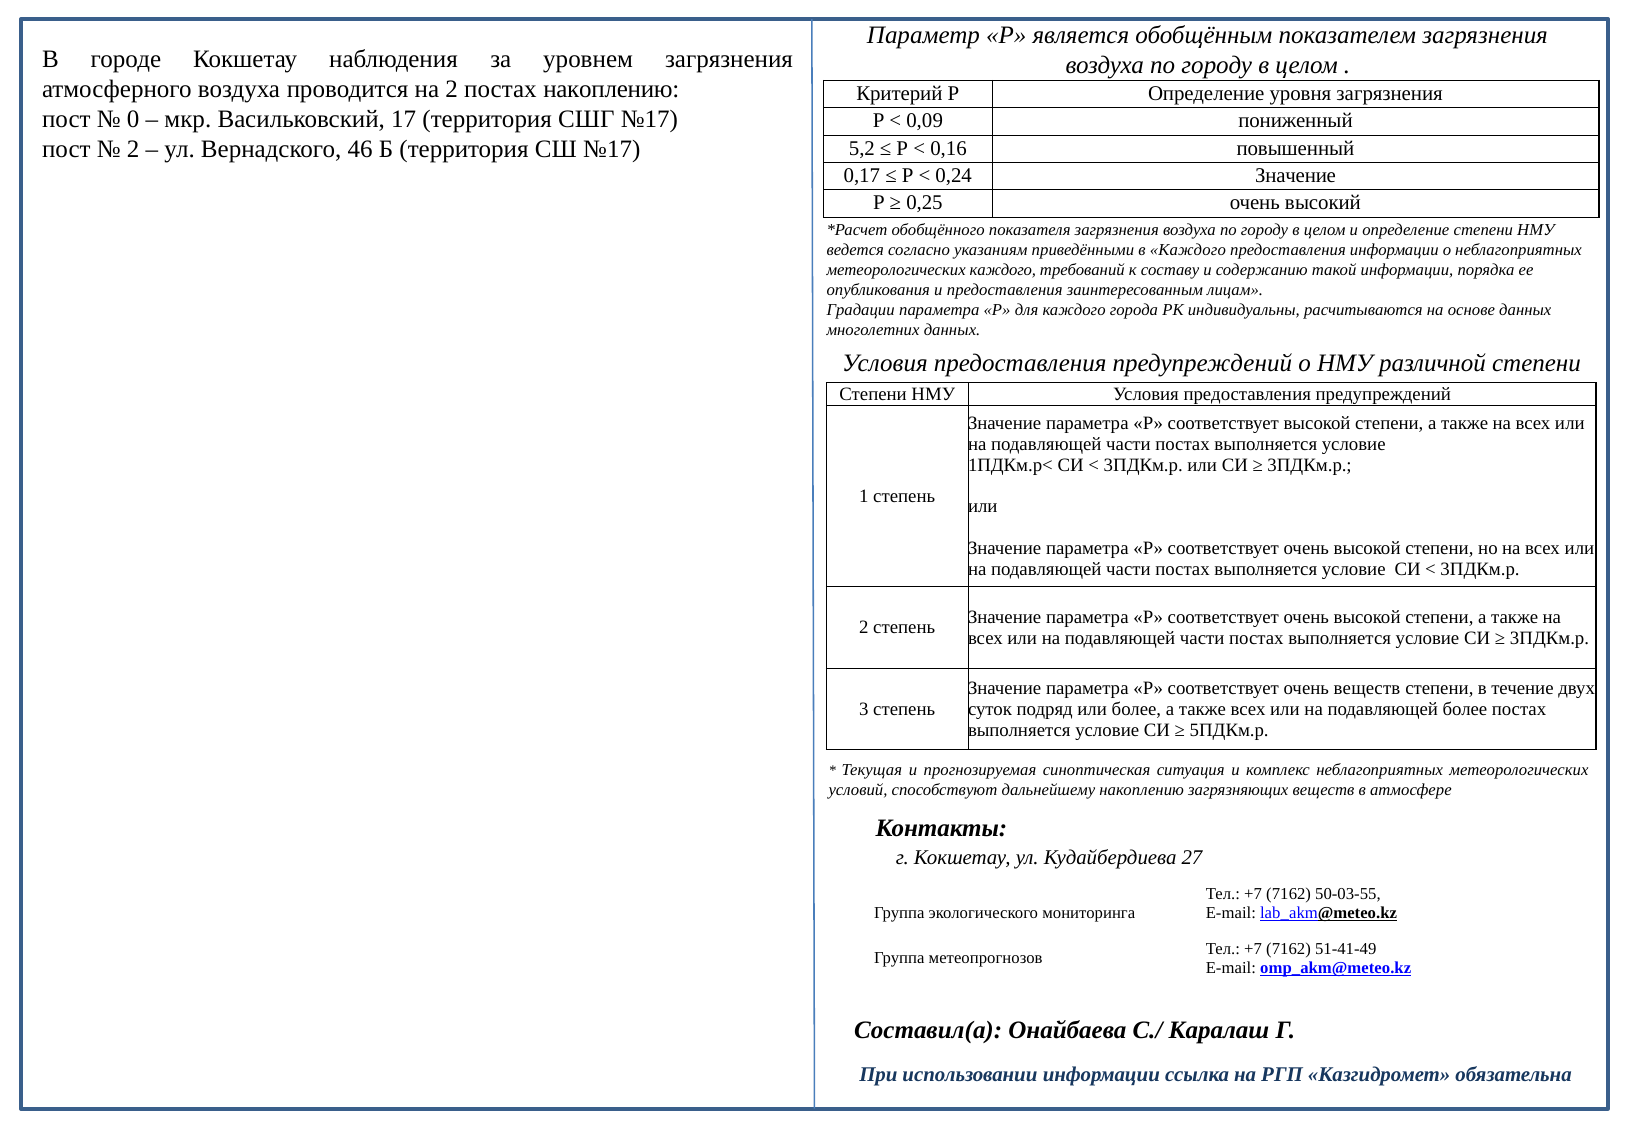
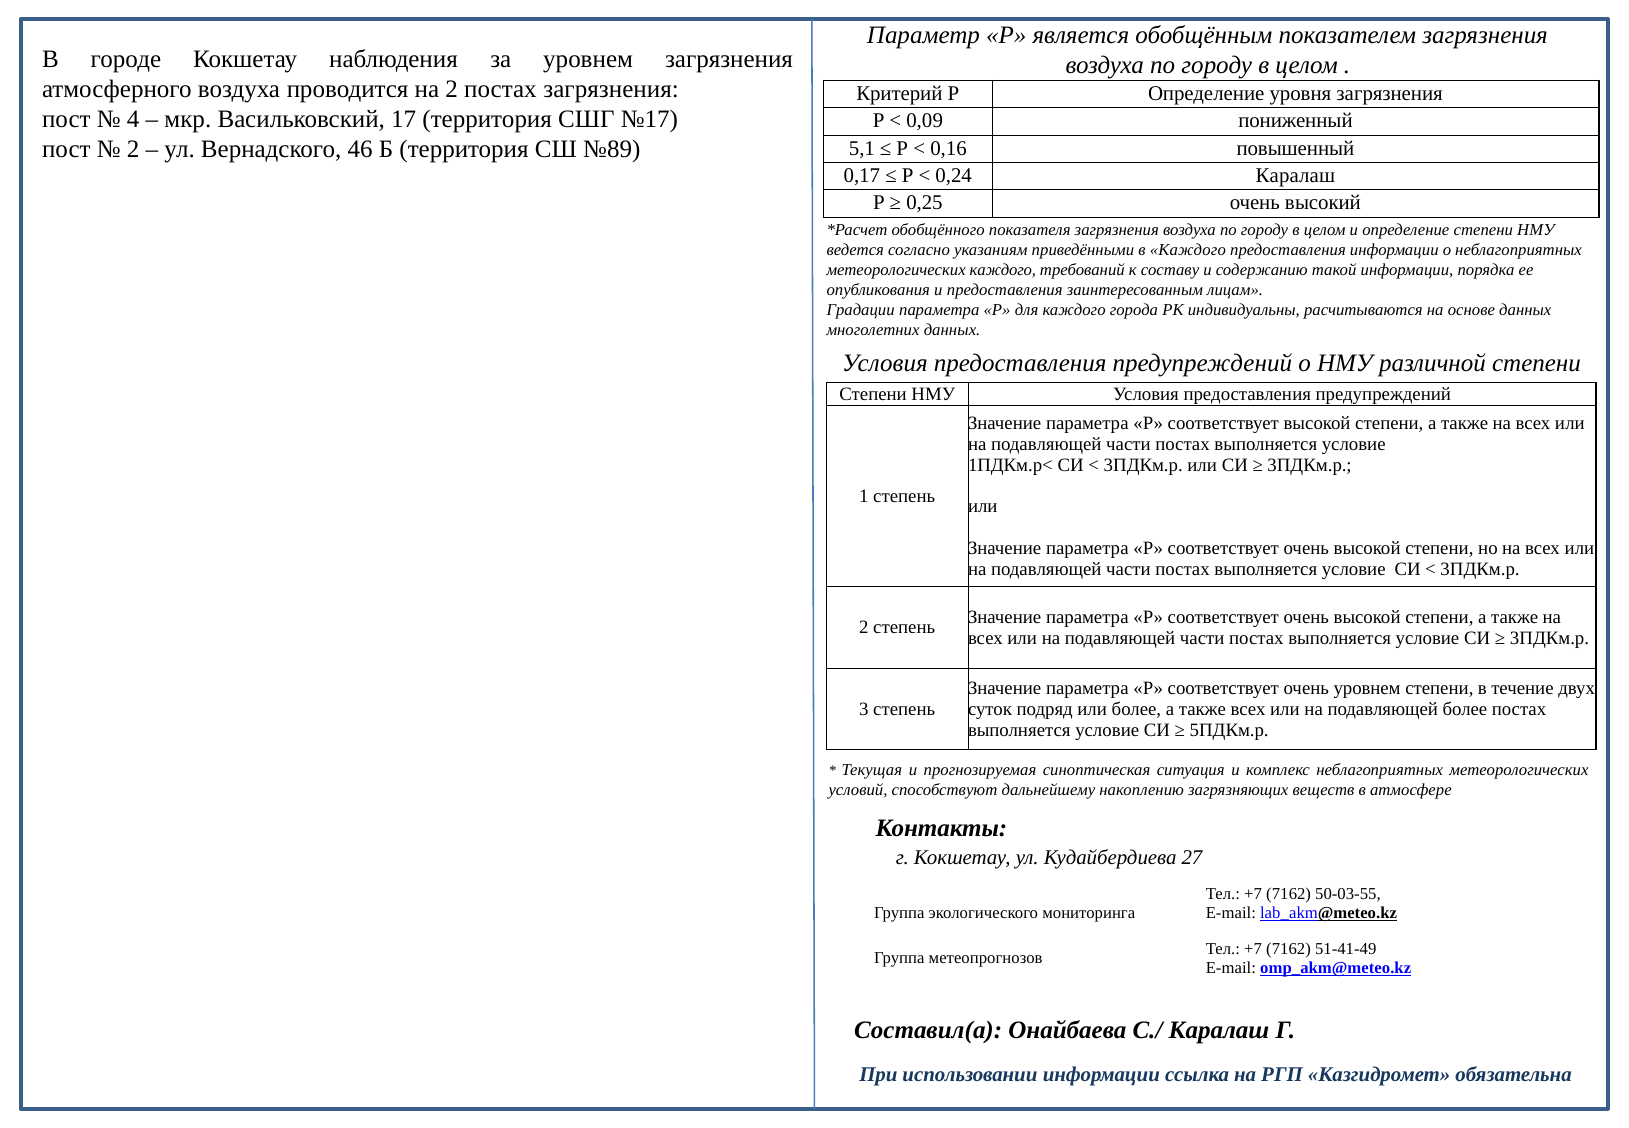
постах накоплению: накоплению -> загрязнения (611, 89)
0: 0 -> 4 (133, 119)
СШ №17: №17 -> №89 (612, 150)
5,2: 5,2 -> 5,1 (862, 148)
0,24 Значение: Значение -> Каралаш (1295, 176)
очень веществ: веществ -> уровнем (1367, 688)
